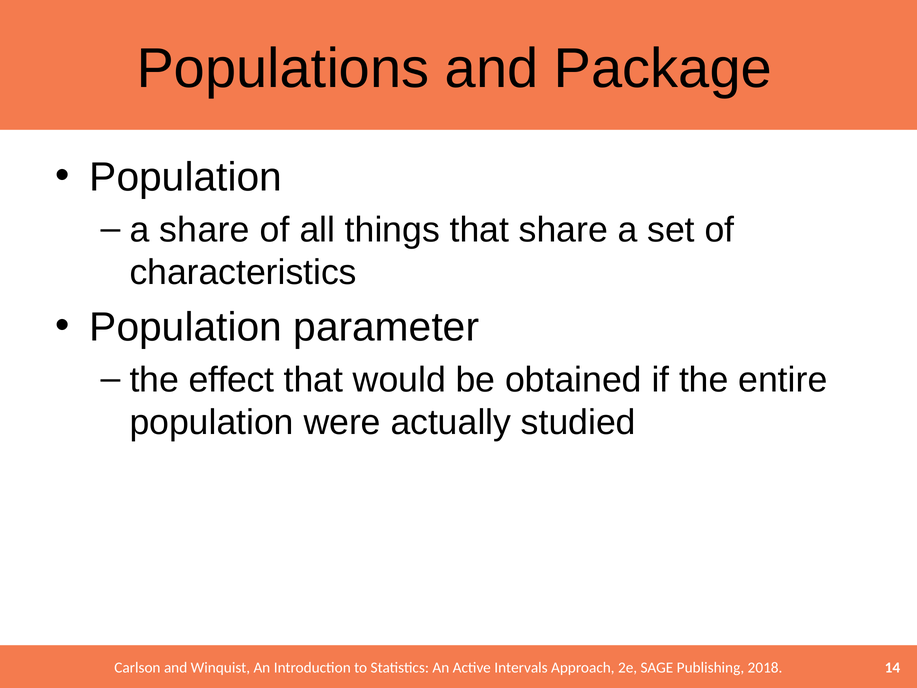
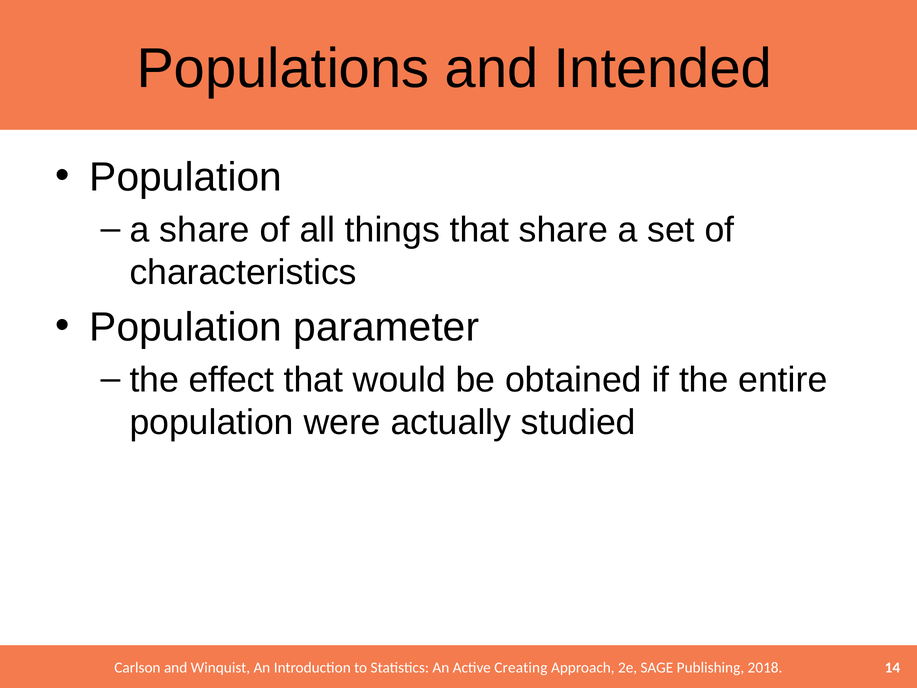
Package: Package -> Intended (663, 69)
Intervals: Intervals -> Creating (521, 668)
